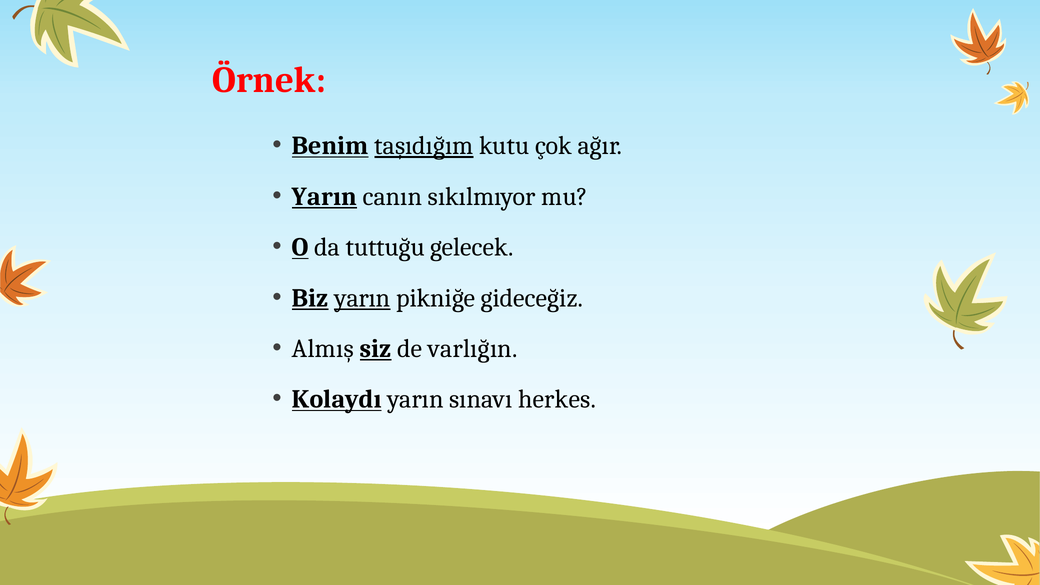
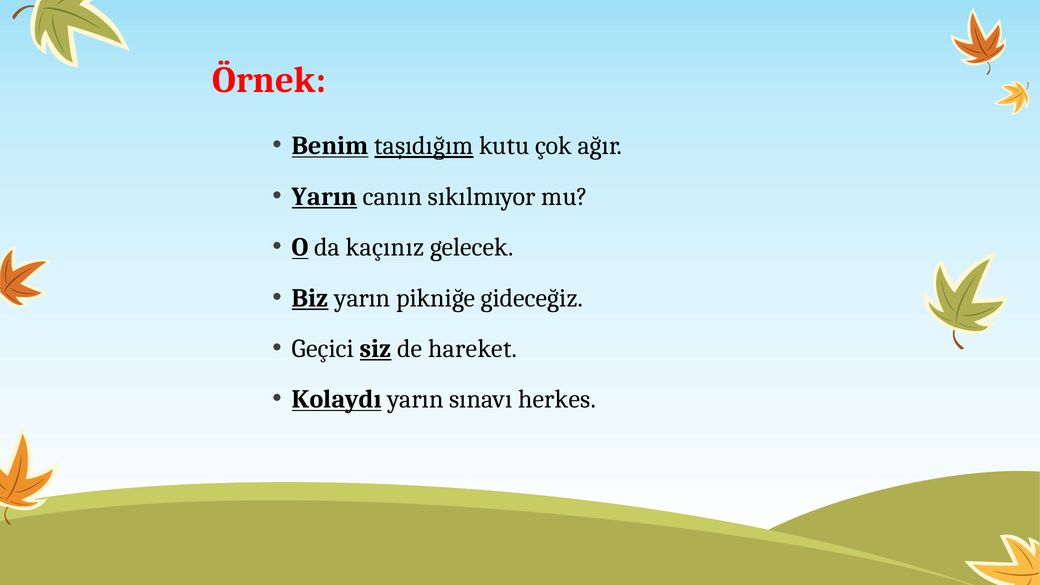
tuttuğu: tuttuğu -> kaçınız (385, 247)
yarın underline: present -> none (362, 298)
Almış: Almış -> Geçici (323, 349)
varlığın: varlığın -> hareket (473, 349)
